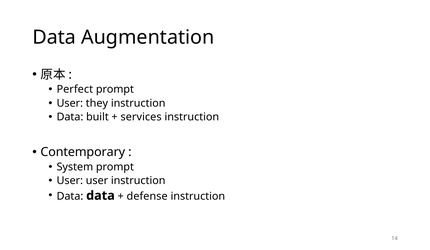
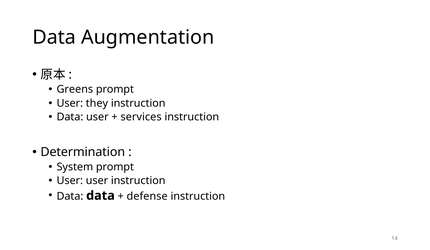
Perfect: Perfect -> Greens (75, 90)
Data built: built -> user (97, 117)
Contemporary: Contemporary -> Determination (83, 152)
